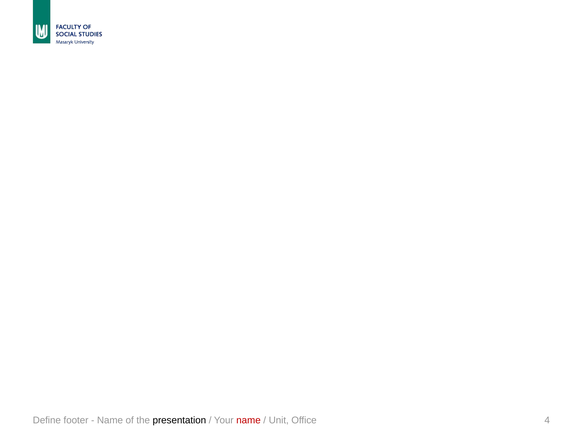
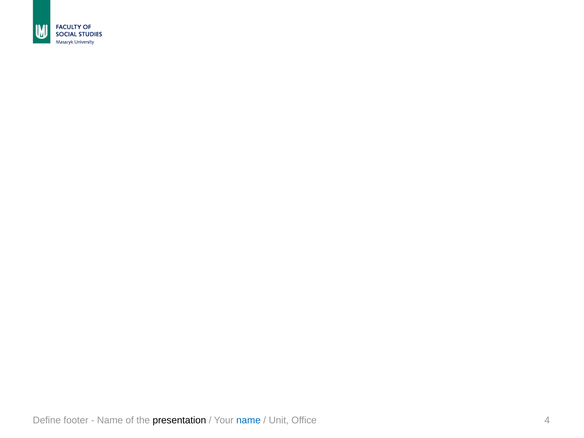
name colour: red -> blue (248, 420)
